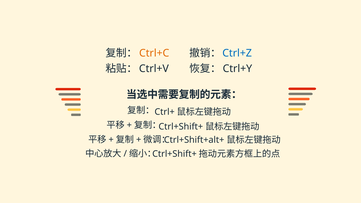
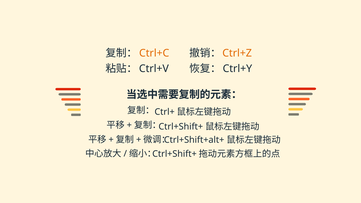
Ctrl+Z colour: blue -> orange (237, 53)
